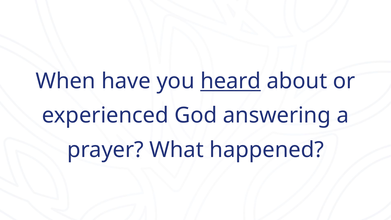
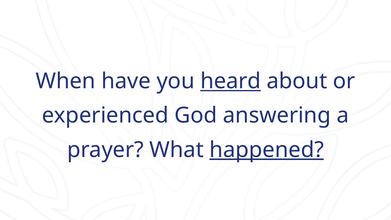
happened underline: none -> present (267, 150)
